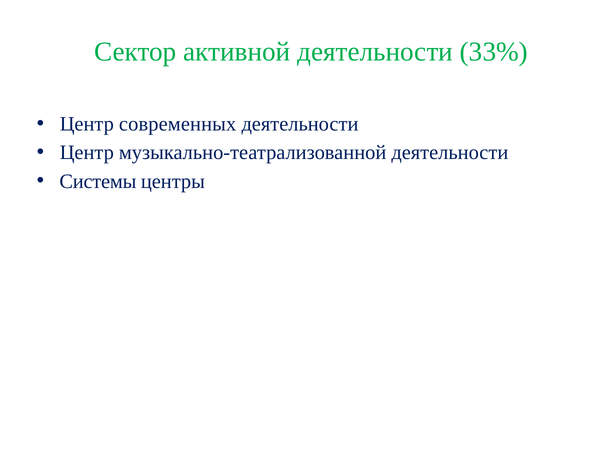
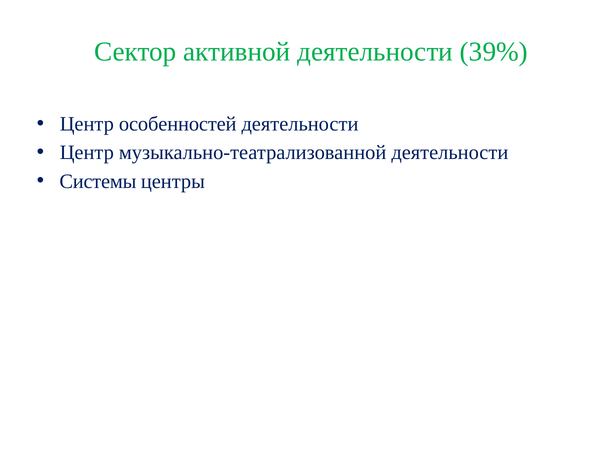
33%: 33% -> 39% (494, 52)
современных: современных -> особенностей (178, 124)
